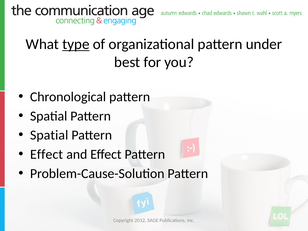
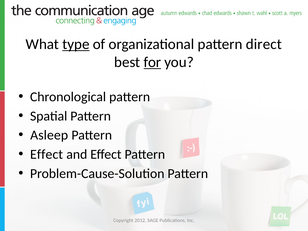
under: under -> direct (264, 44)
for underline: none -> present (152, 62)
Spatial: Spatial -> Asleep (49, 135)
